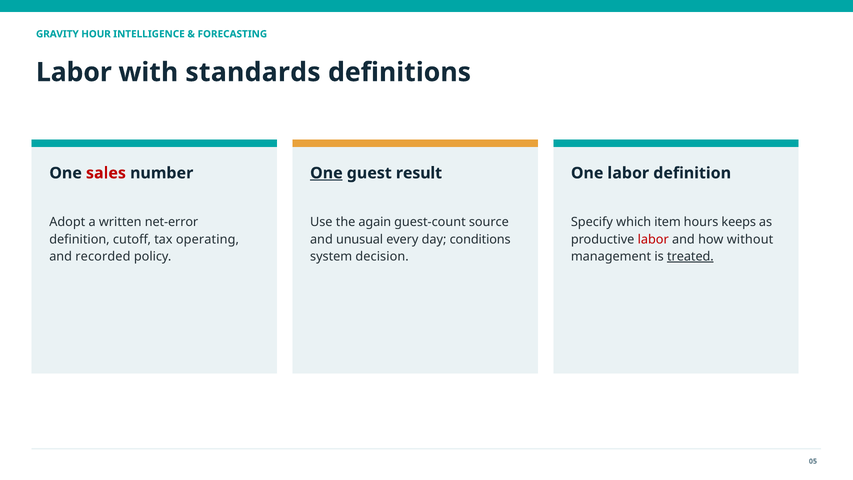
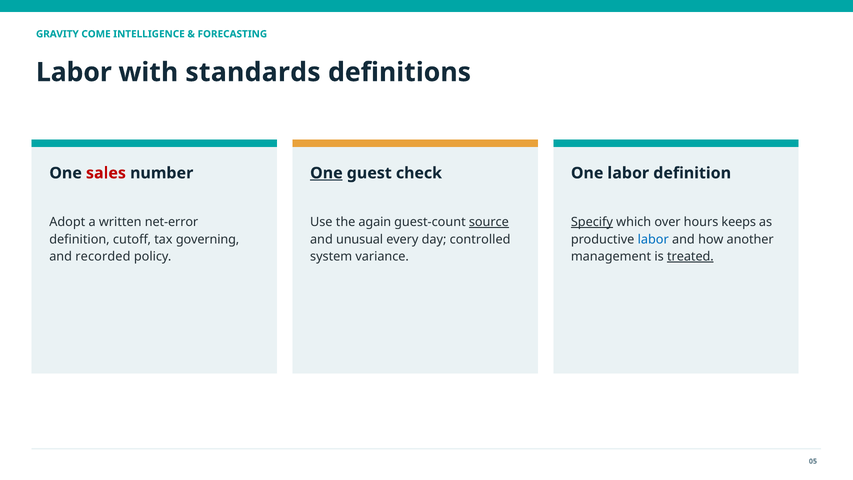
HOUR: HOUR -> COME (96, 34)
result: result -> check (419, 173)
source underline: none -> present (489, 222)
Specify underline: none -> present (592, 222)
item: item -> over (668, 222)
operating: operating -> governing (208, 239)
conditions: conditions -> controlled (480, 239)
labor colour: red -> blue (653, 239)
without: without -> another (750, 239)
decision: decision -> variance (382, 256)
